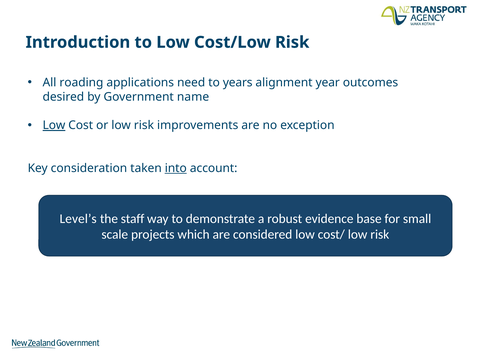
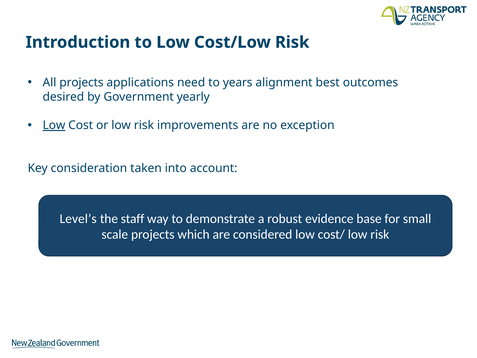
All roading: roading -> projects (81, 82)
year: year -> best (328, 82)
name: name -> yearly (193, 97)
into underline: present -> none (176, 168)
